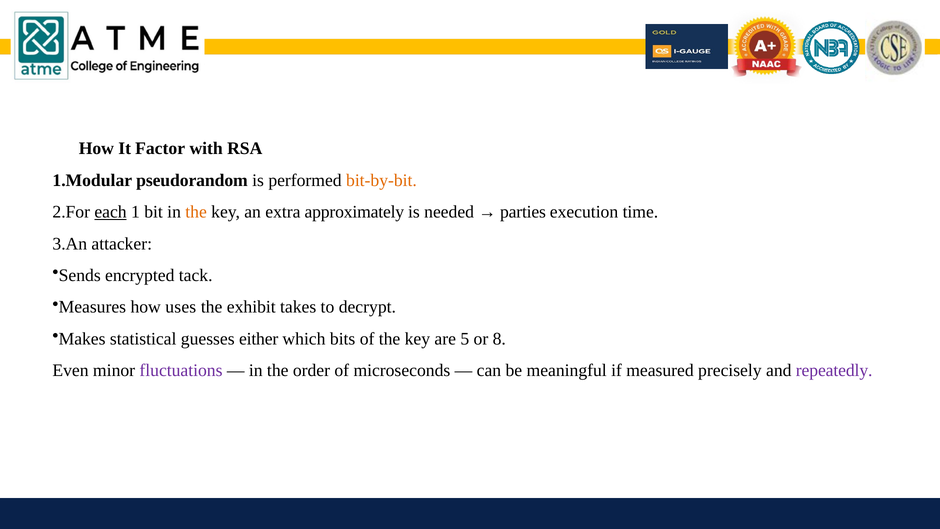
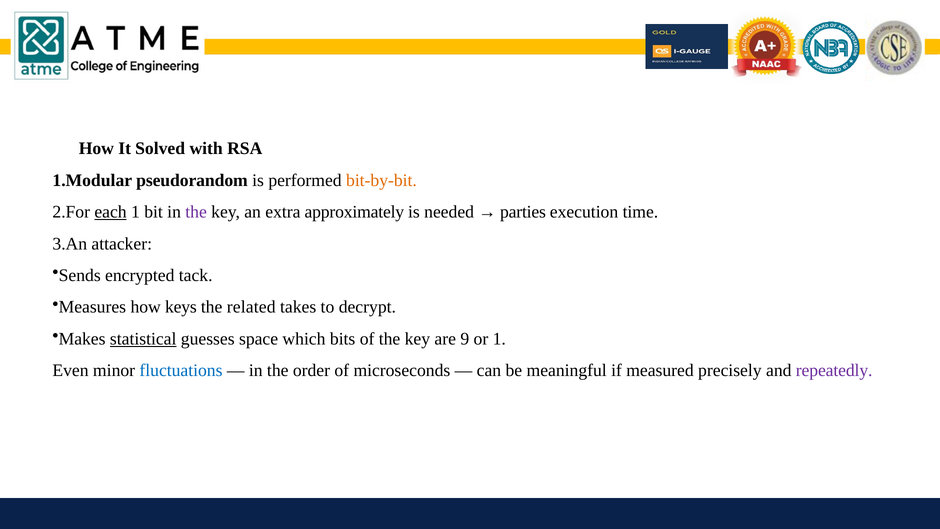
Factor: Factor -> Solved (160, 148)
the colour: orange -> purple (196, 212)
uses: uses -> keys (181, 307)
exhibit: exhibit -> related (251, 307)
statistical underline: none -> present (143, 339)
either: either -> space (259, 339)
5: 5 -> 9 (465, 339)
or 8: 8 -> 1 (499, 339)
fluctuations colour: purple -> blue (181, 370)
